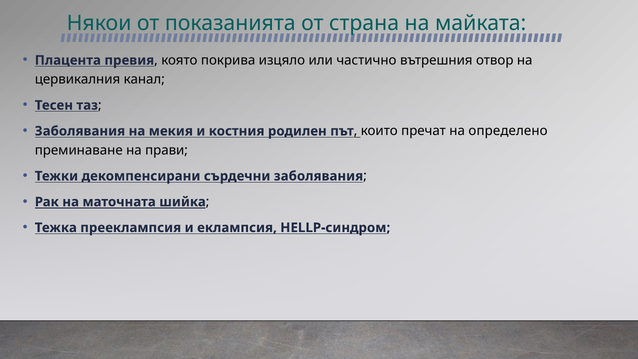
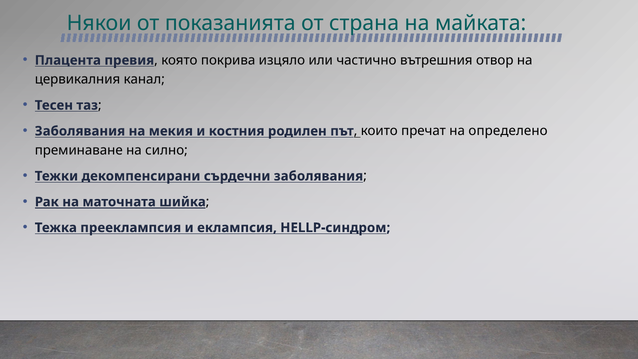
прави: прави -> силно (166, 150)
